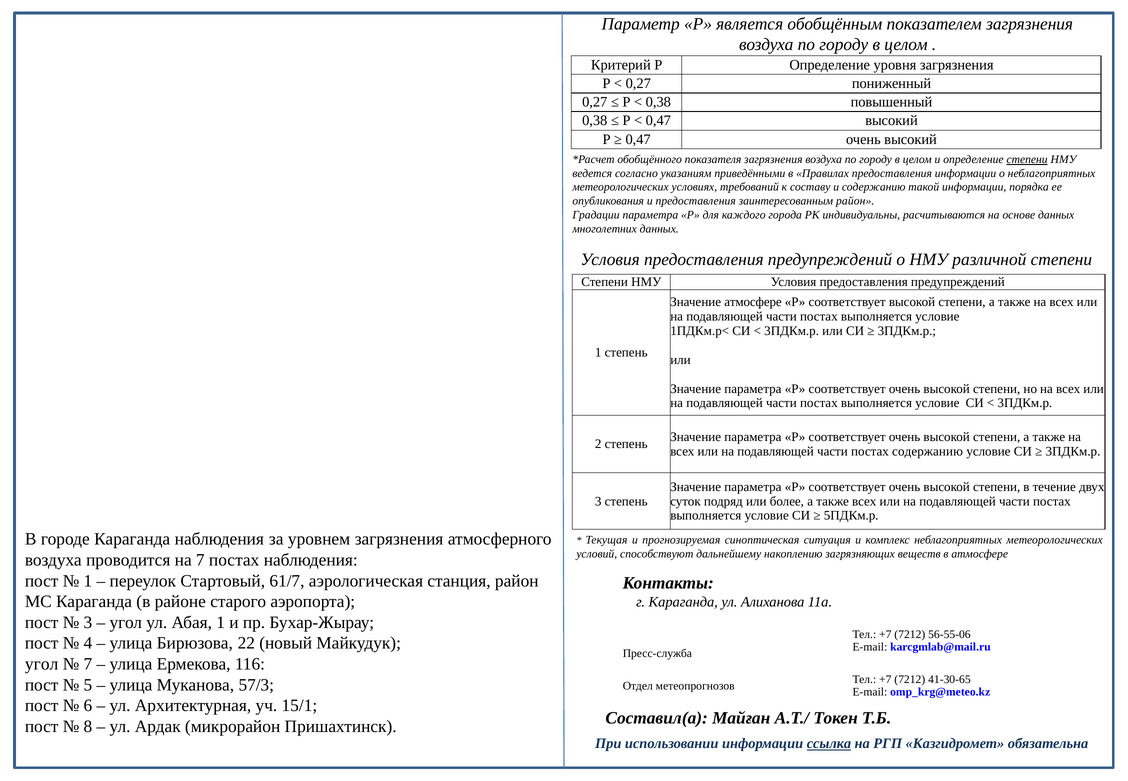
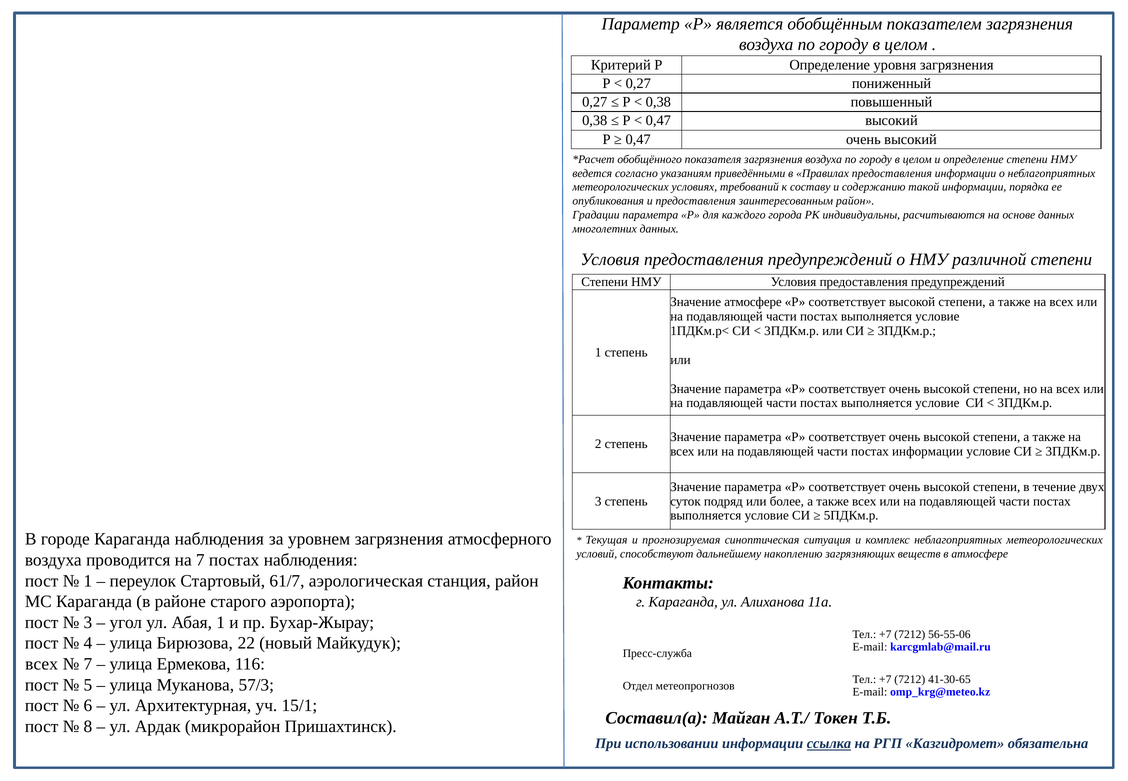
степени underline: present -> none (1027, 159)
постах содержанию: содержанию -> информации (928, 451)
угол: угол -> всех (42, 664)
